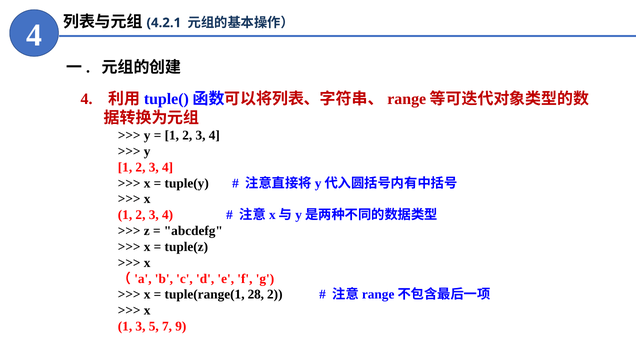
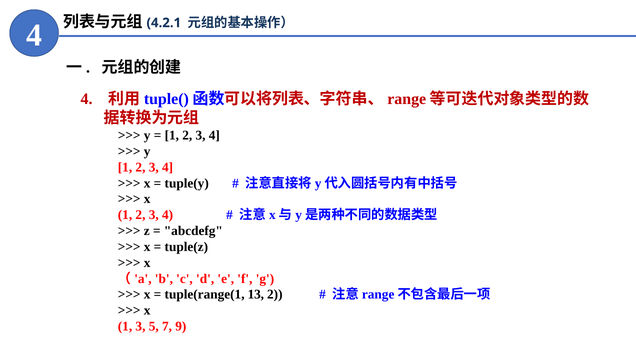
28: 28 -> 13 (256, 294)
